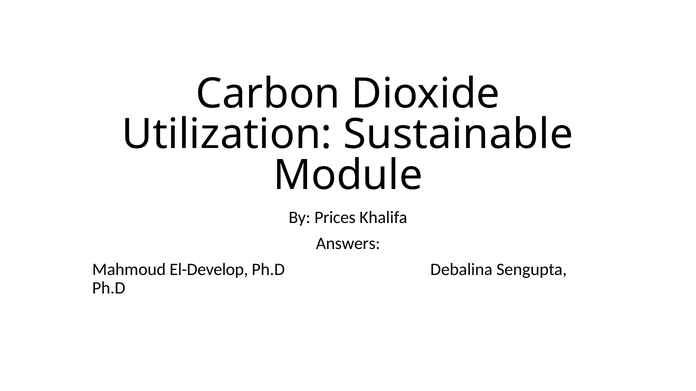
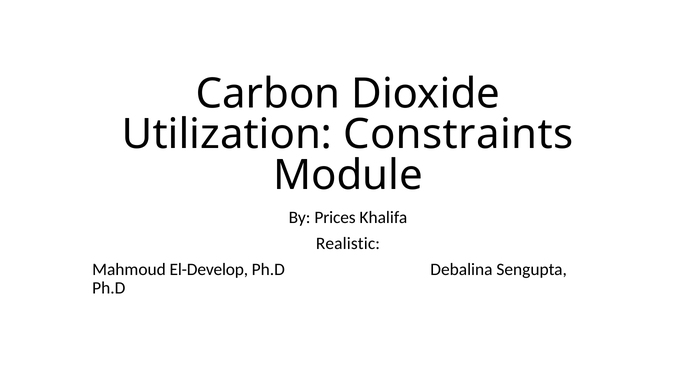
Sustainable: Sustainable -> Constraints (458, 135)
Answers: Answers -> Realistic (348, 244)
